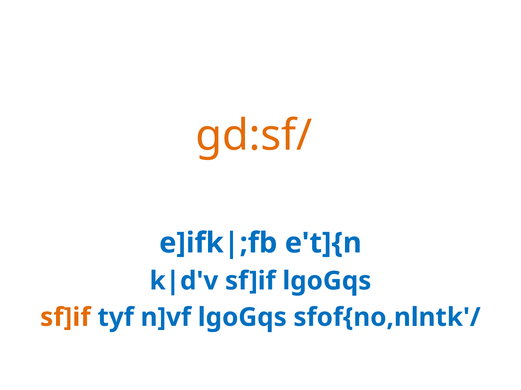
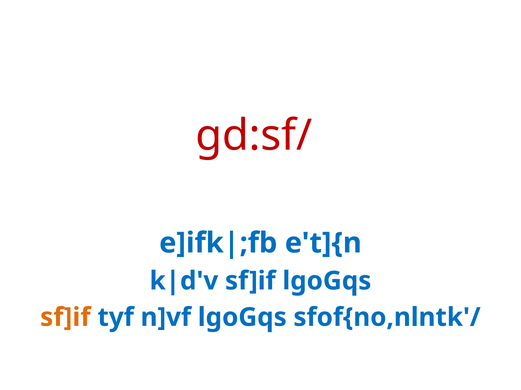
gd:sf/ colour: orange -> red (254, 136)
